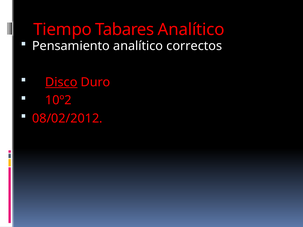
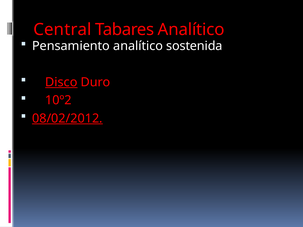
Tiempo: Tiempo -> Central (62, 30)
correctos: correctos -> sostenida (194, 46)
08/02/2012 underline: none -> present (67, 119)
